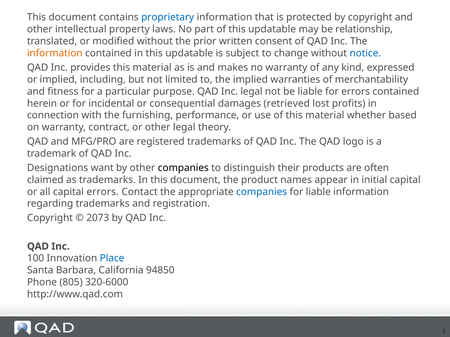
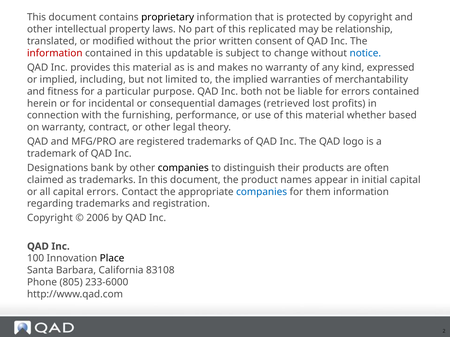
proprietary colour: blue -> black (168, 17)
of this updatable: updatable -> replicated (272, 29)
information colour: orange -> red (55, 53)
Inc legal: legal -> both (251, 92)
want: want -> bank (102, 168)
for liable: liable -> them (318, 192)
2073: 2073 -> 2006 (98, 218)
Place colour: blue -> black (112, 259)
94850: 94850 -> 83108 (160, 271)
320-6000: 320-6000 -> 233-6000 (107, 283)
